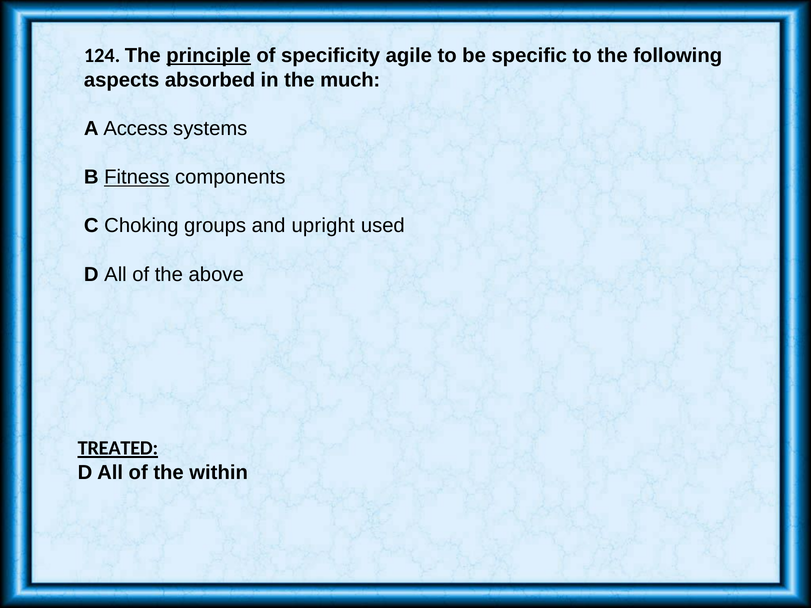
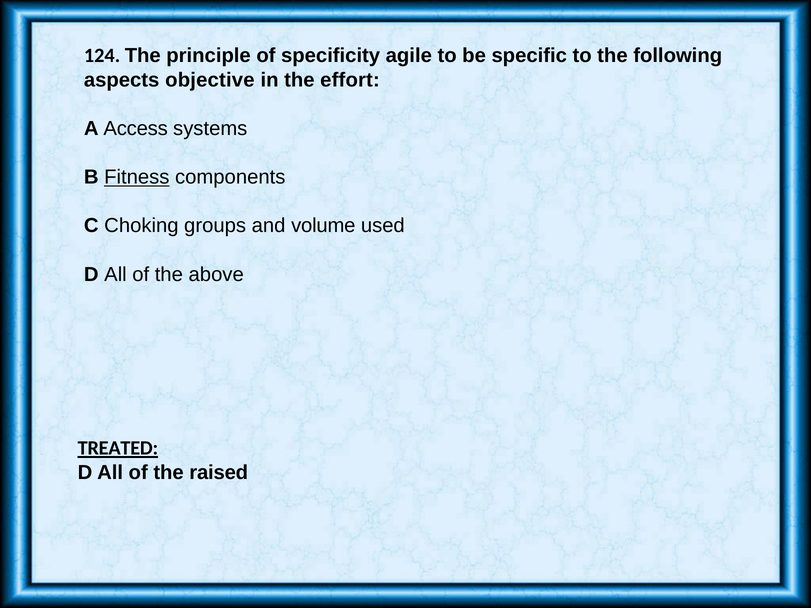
principle underline: present -> none (209, 56)
absorbed: absorbed -> objective (210, 80)
much: much -> effort (350, 80)
upright: upright -> volume (323, 226)
within: within -> raised (219, 473)
